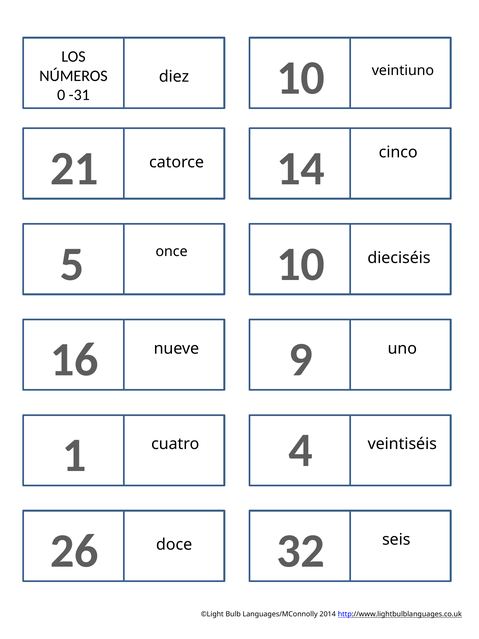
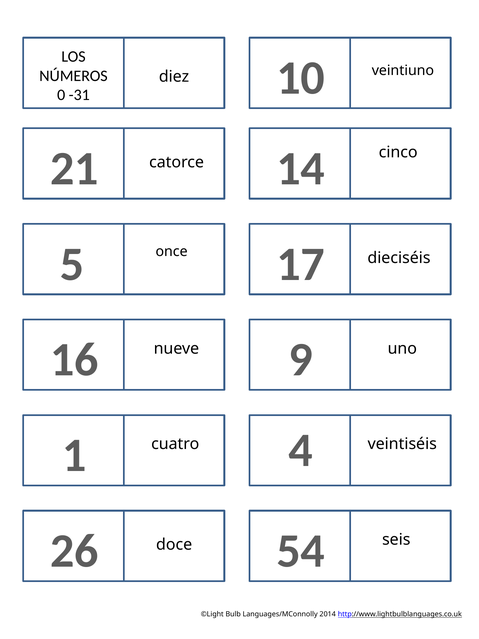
5 10: 10 -> 17 (301, 264)
32: 32 -> 54 (301, 551)
